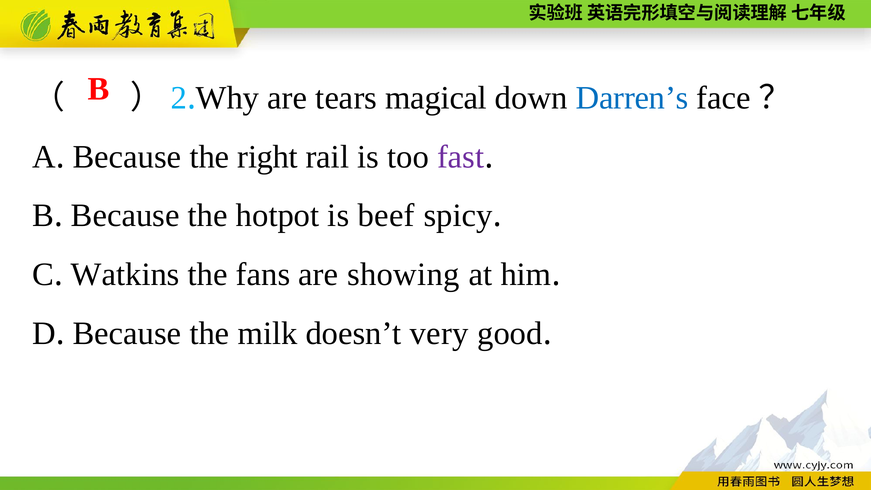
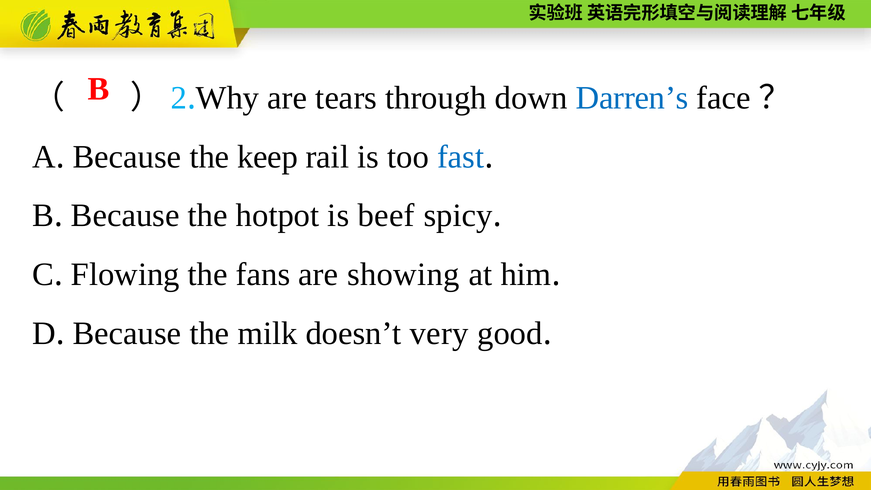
magical: magical -> through (436, 98)
right: right -> keep (268, 157)
fast colour: purple -> blue (461, 157)
Watkins: Watkins -> Flowing (125, 274)
